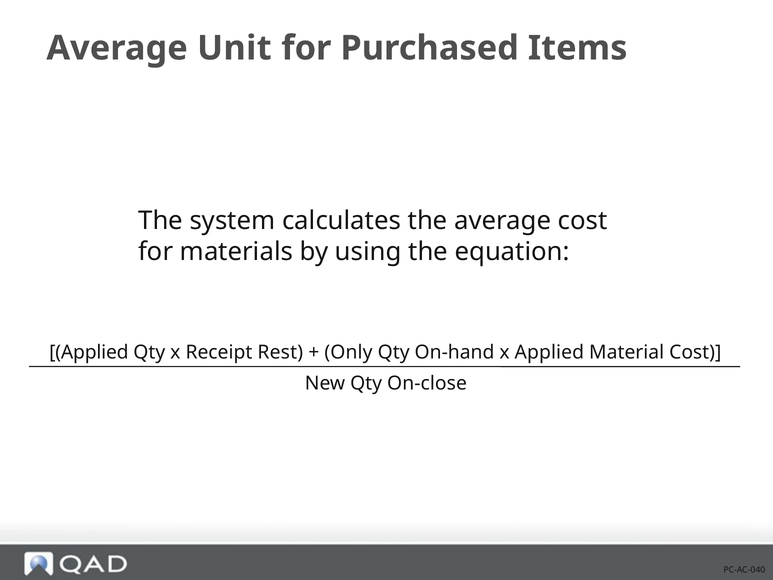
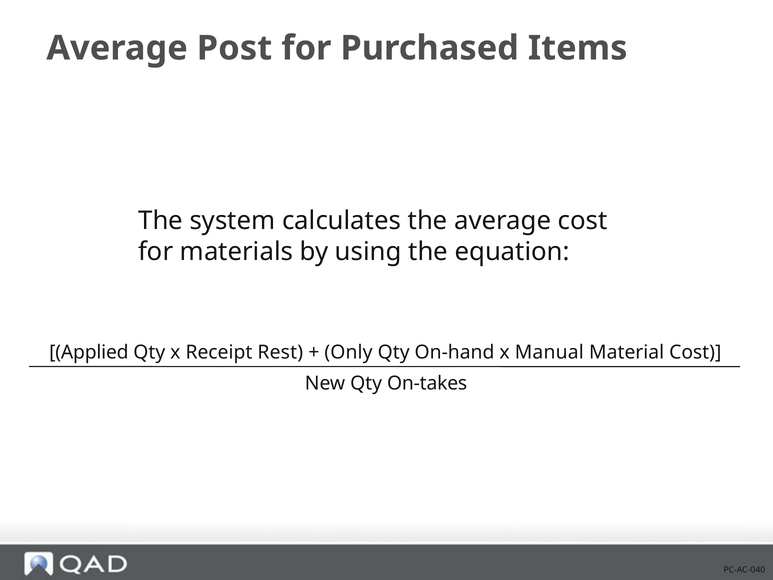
Unit: Unit -> Post (234, 48)
x Applied: Applied -> Manual (549, 352)
On-close: On-close -> On-takes (427, 383)
